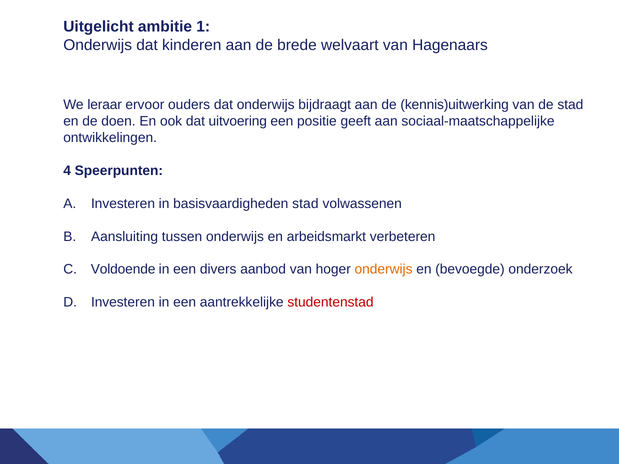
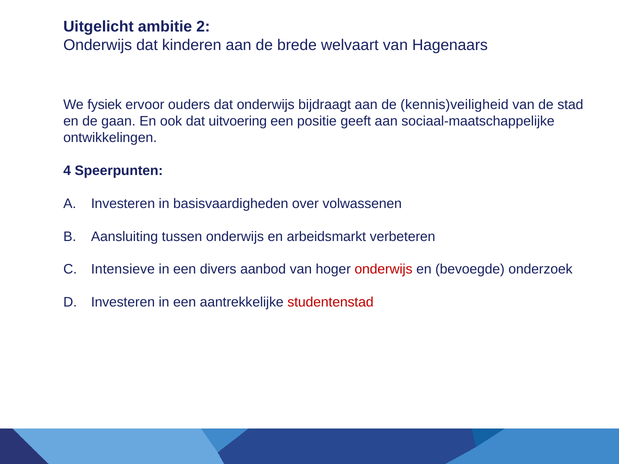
1: 1 -> 2 (203, 27)
leraar: leraar -> fysiek (105, 105)
kennis)uitwerking: kennis)uitwerking -> kennis)veiligheid (455, 105)
doen: doen -> gaan (118, 121)
basisvaardigheden stad: stad -> over (305, 204)
Voldoende: Voldoende -> Intensieve (123, 270)
onderwijs colour: orange -> red (384, 270)
